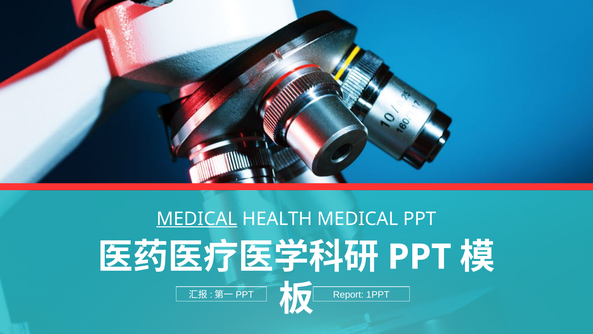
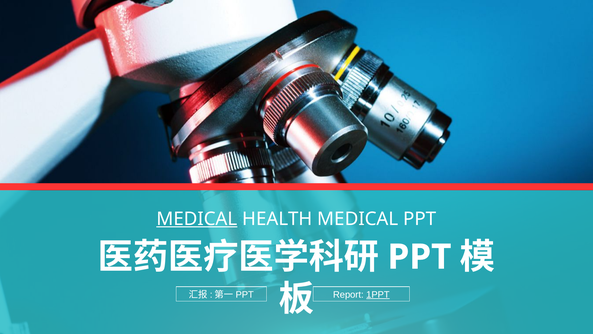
1PPT underline: none -> present (378, 294)
